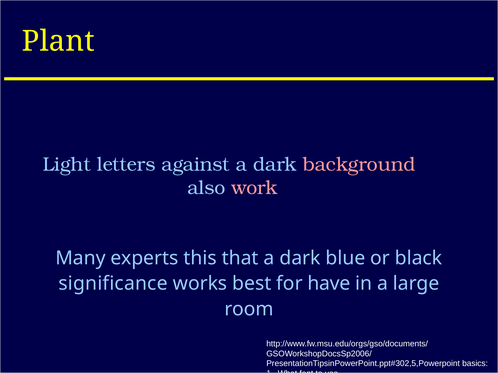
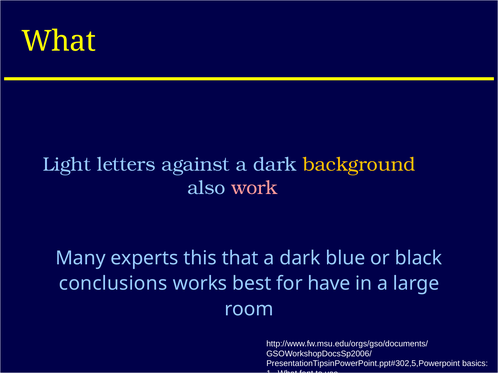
Plant: Plant -> What (59, 41)
background colour: pink -> yellow (359, 165)
significance: significance -> conclusions (113, 284)
